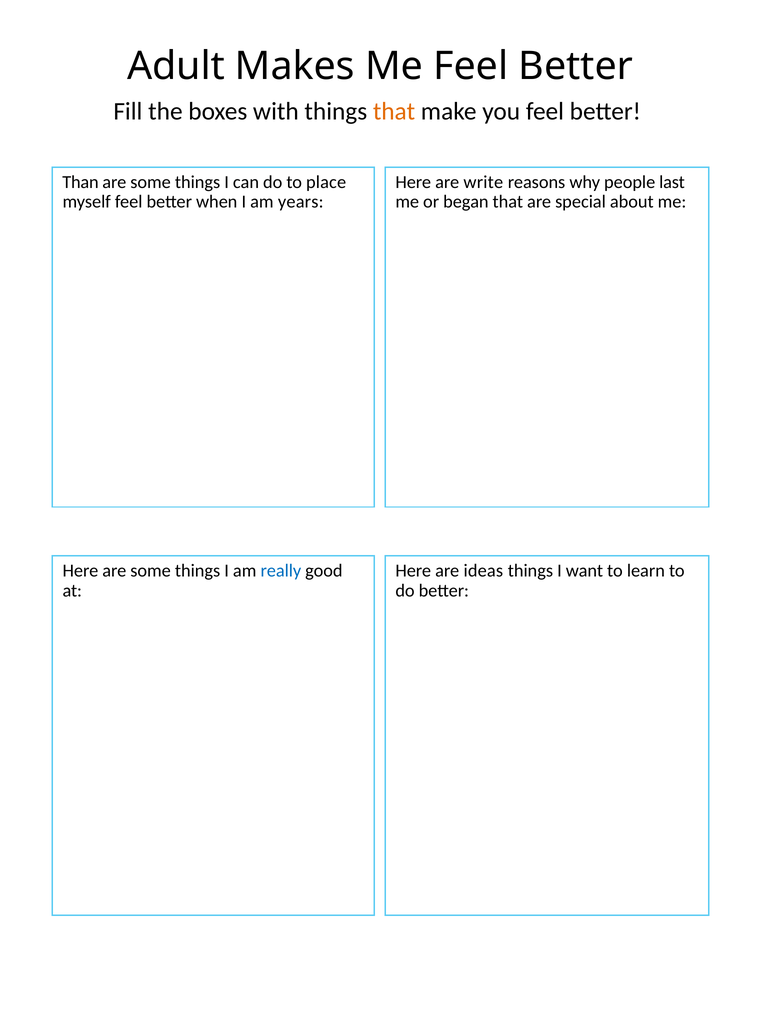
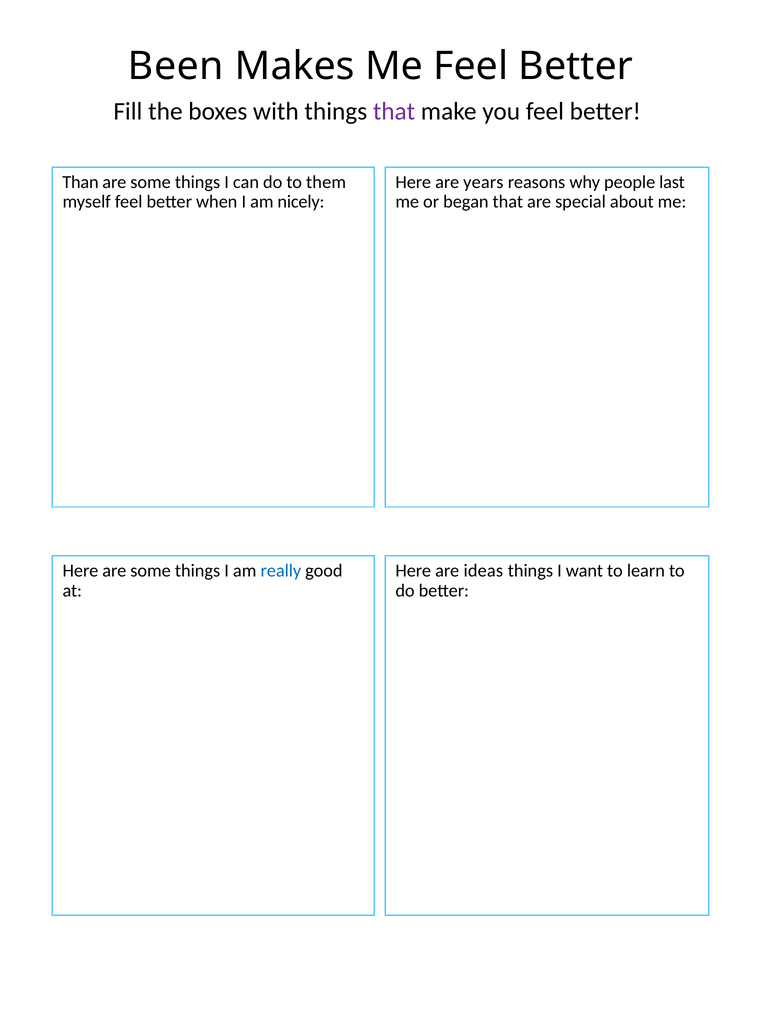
Adult: Adult -> Been (176, 66)
that colour: orange -> purple (394, 111)
place: place -> them (326, 182)
write: write -> years (483, 182)
years: years -> nicely (301, 202)
